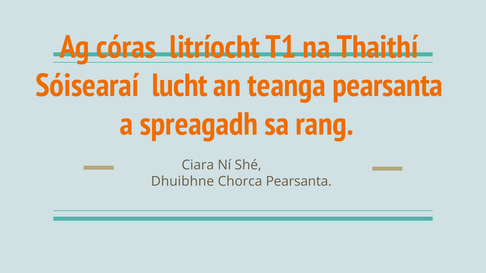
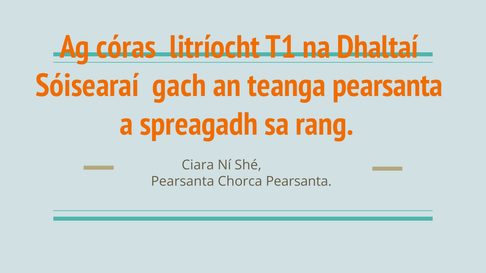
Thaithí: Thaithí -> Dhaltaí (378, 47)
lucht: lucht -> gach (179, 86)
Dhuibhne: Dhuibhne -> Pearsanta (183, 182)
